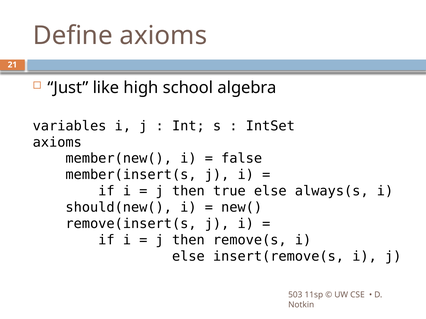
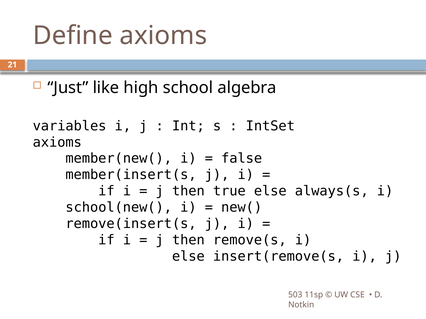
should(new(: should(new( -> school(new( (119, 208)
